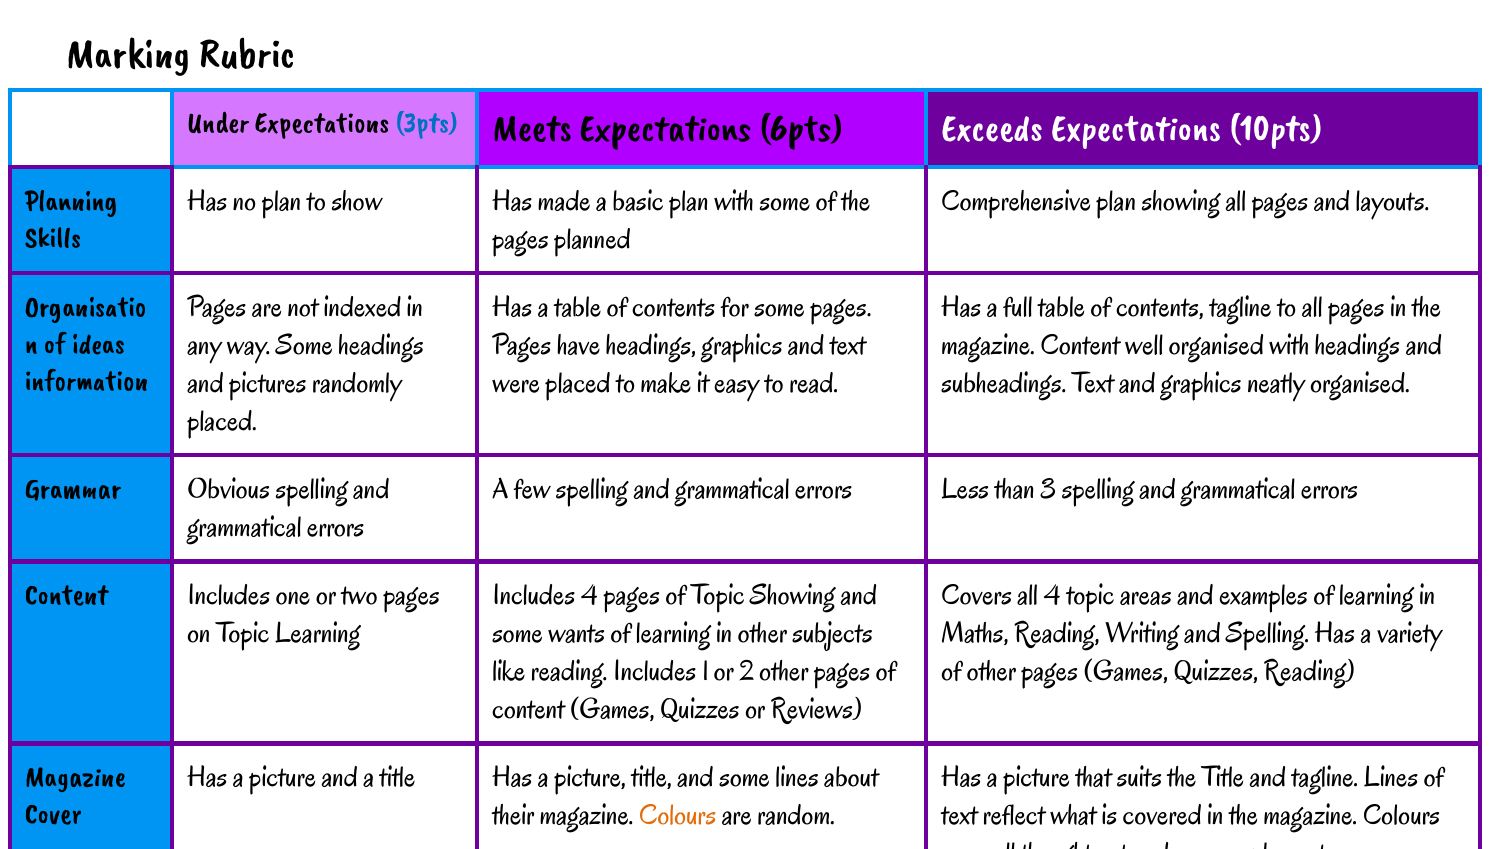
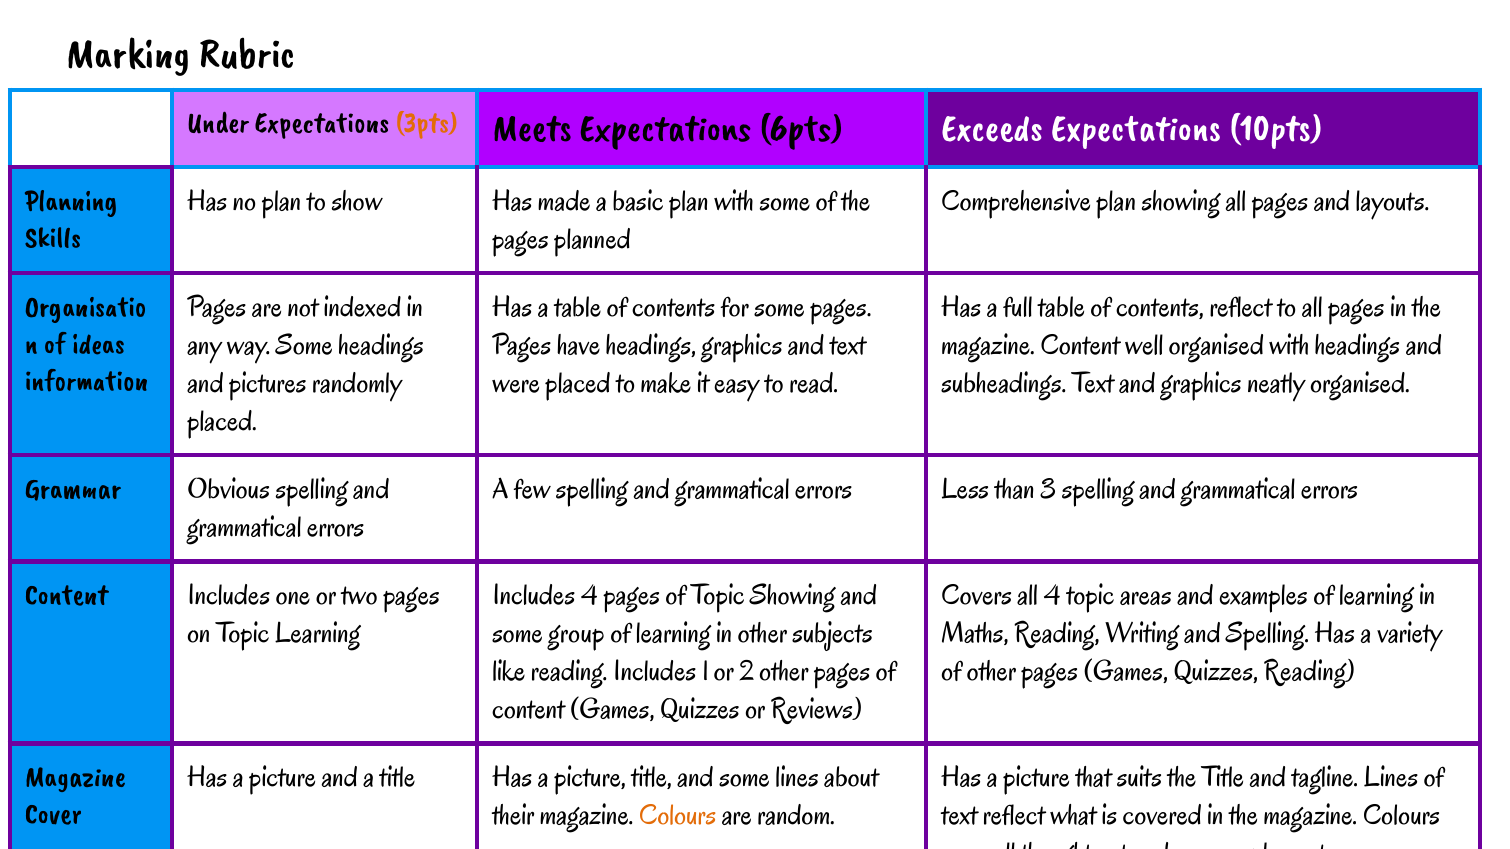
3pts colour: blue -> orange (427, 123)
contents tagline: tagline -> reflect (1241, 307)
wants: wants -> group (577, 633)
